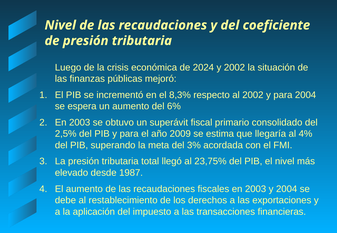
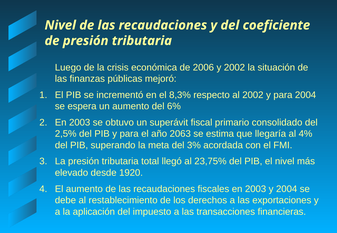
2024: 2024 -> 2006 (203, 68)
2009: 2009 -> 2063 (180, 134)
1987: 1987 -> 1920 (131, 173)
